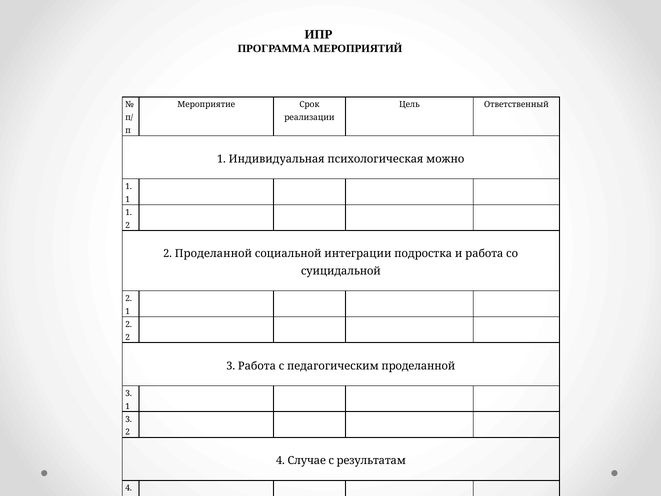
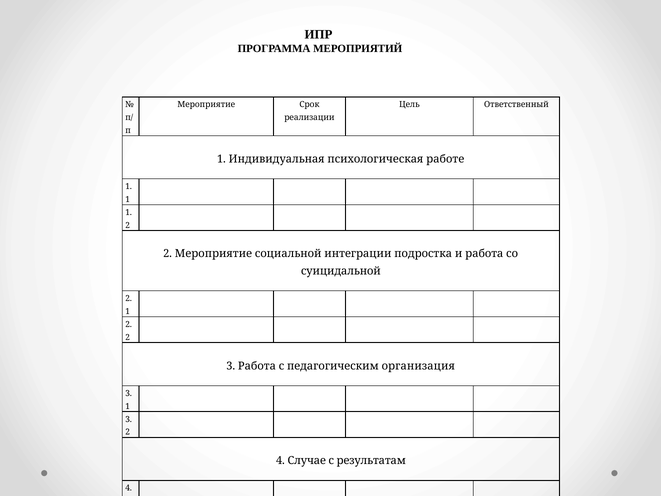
можно: можно -> работе (445, 159)
2 Проделанной: Проделанной -> Мероприятие (213, 254)
педагогическим проделанной: проделанной -> организация (418, 366)
